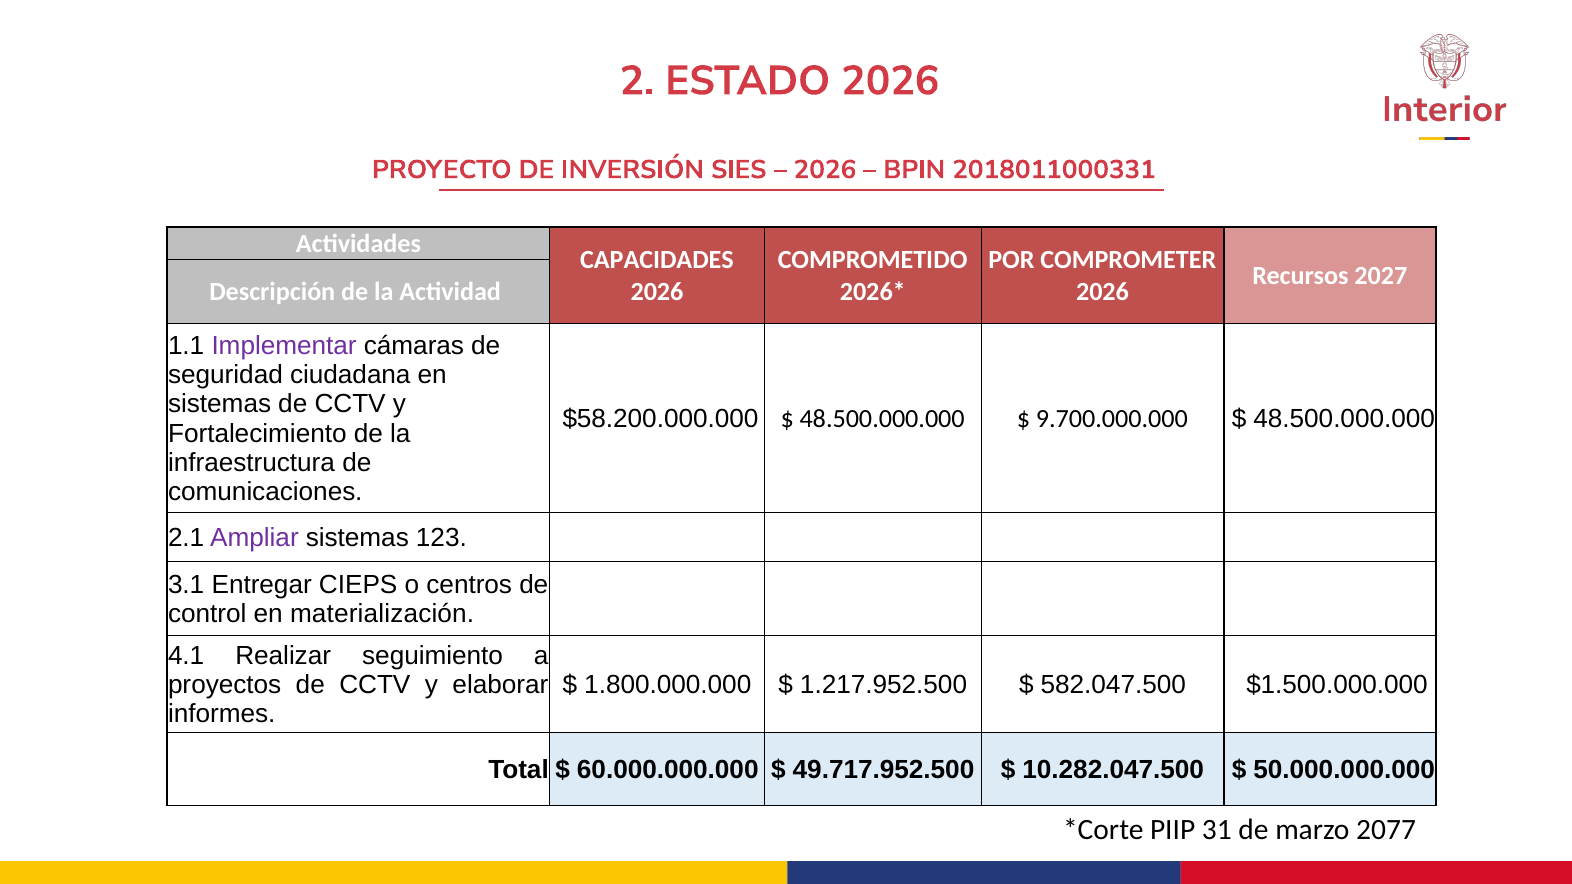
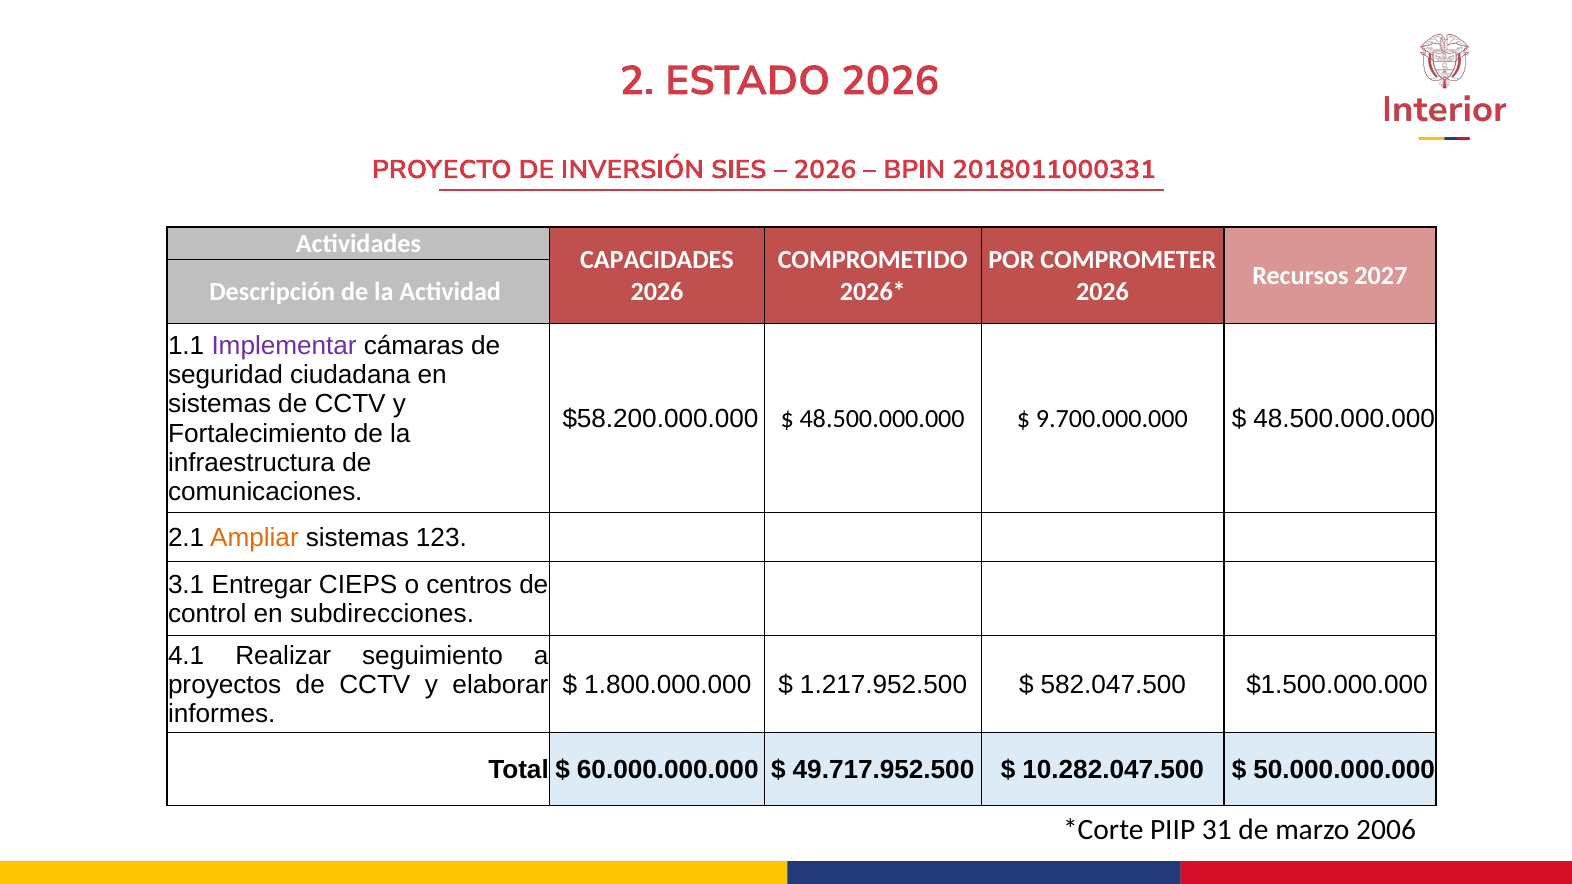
Ampliar colour: purple -> orange (254, 538)
materialización: materialización -> subdirecciones (382, 614)
2077: 2077 -> 2006 (1386, 830)
